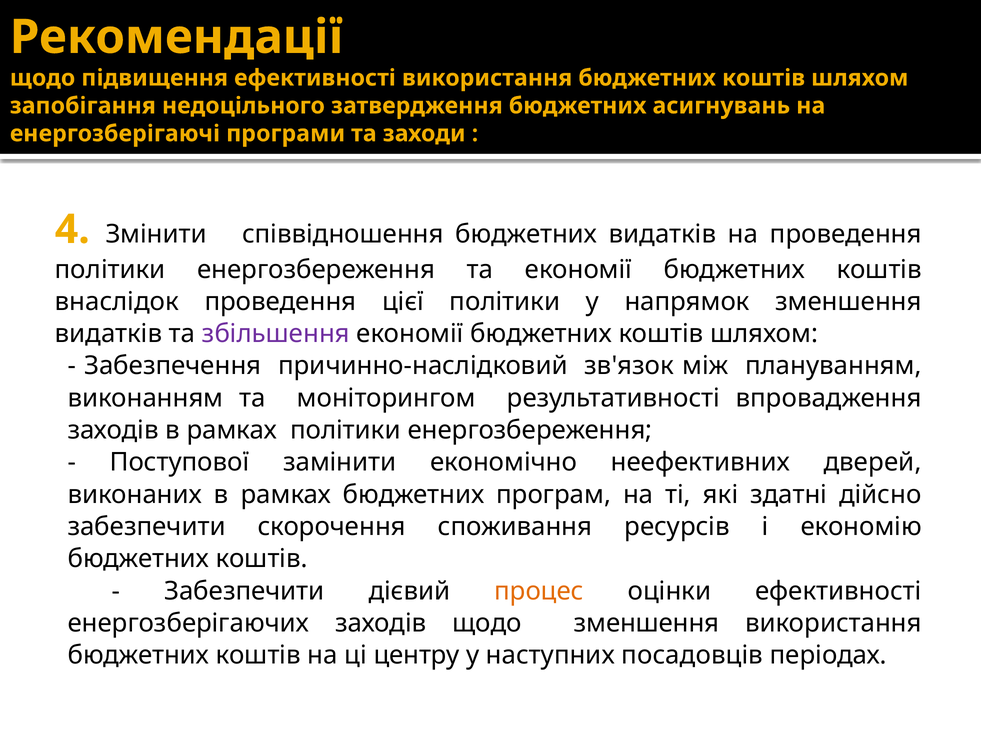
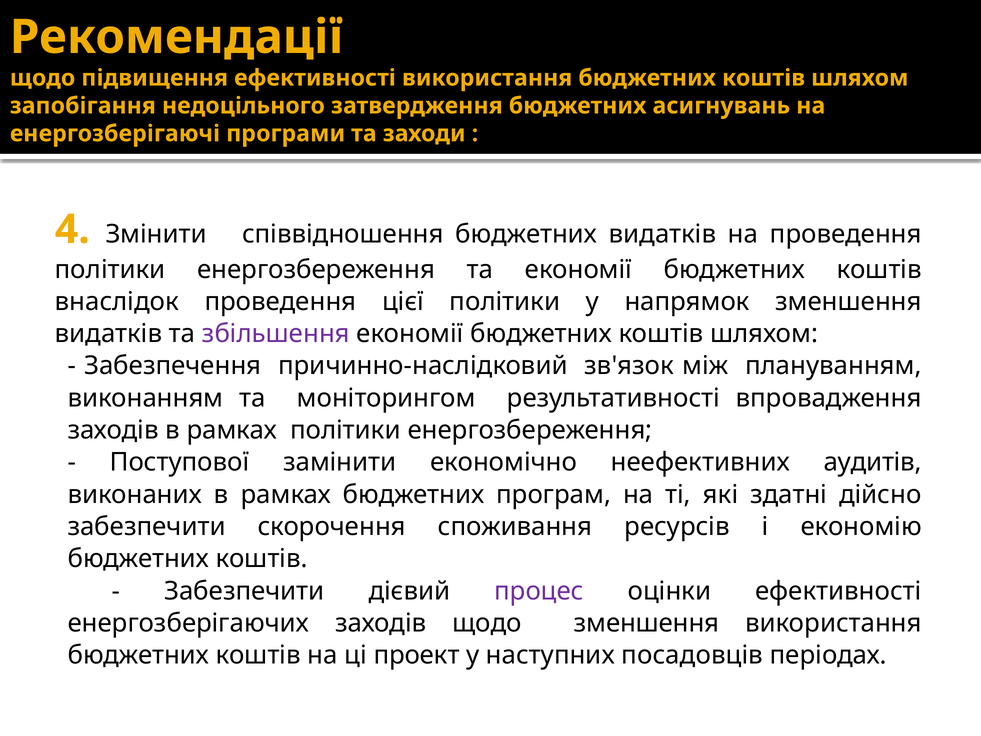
дверей: дверей -> аудитів (873, 462)
процес colour: orange -> purple (539, 591)
центру: центру -> проект (417, 655)
